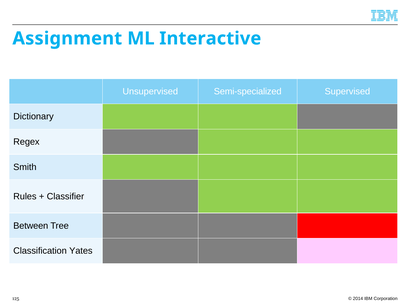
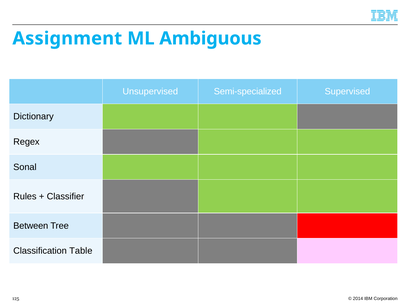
Interactive: Interactive -> Ambiguous (210, 38)
Smith: Smith -> Sonal (25, 167)
Yates: Yates -> Table (81, 251)
